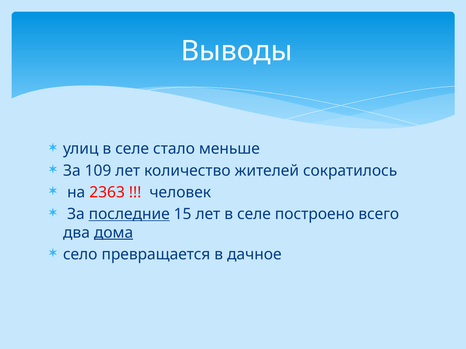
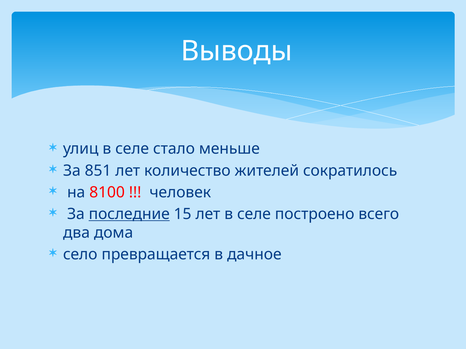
109: 109 -> 851 (98, 171)
2363: 2363 -> 8100 (107, 193)
дома underline: present -> none (114, 233)
